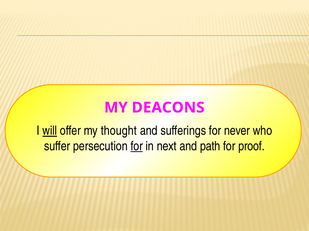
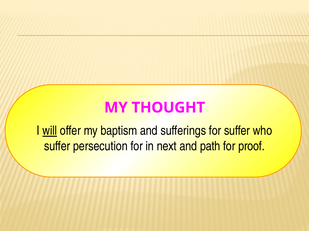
DEACONS: DEACONS -> THOUGHT (168, 108)
thought: thought -> baptism (119, 131)
for never: never -> suffer (237, 131)
for underline: present -> none (137, 147)
